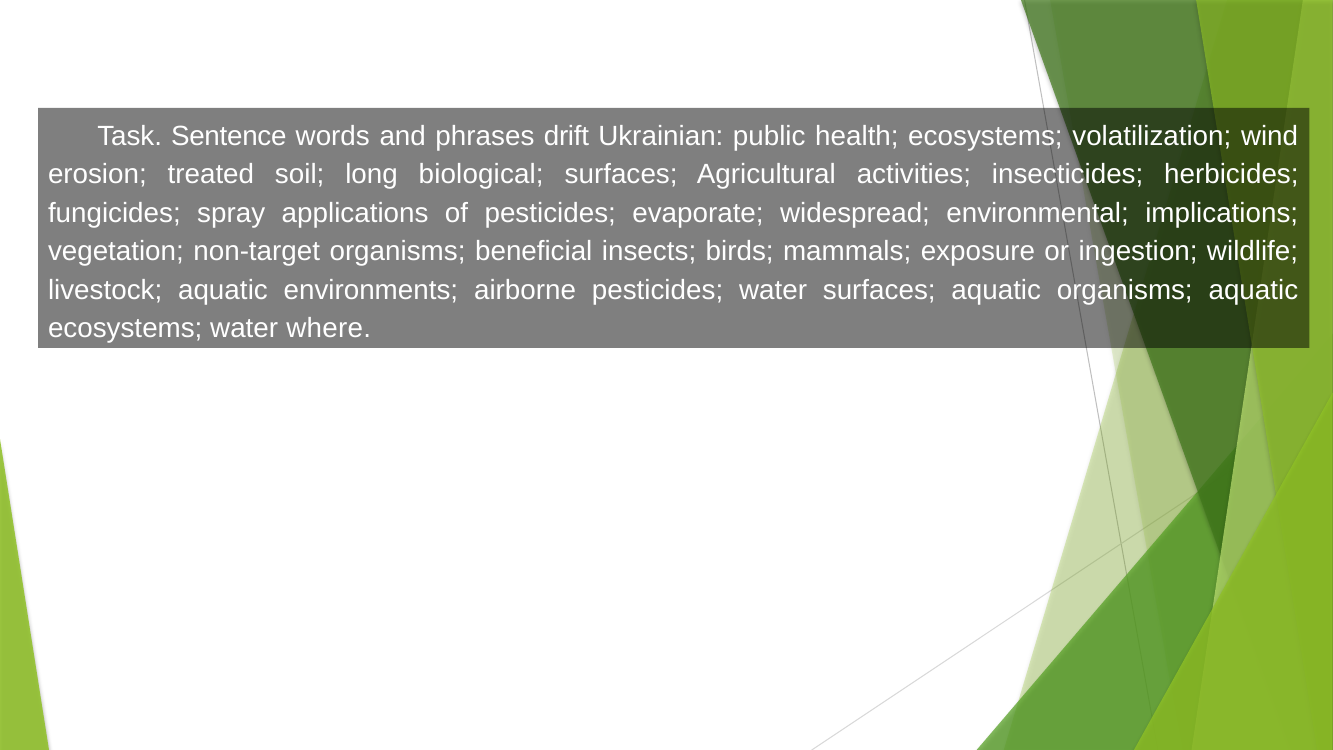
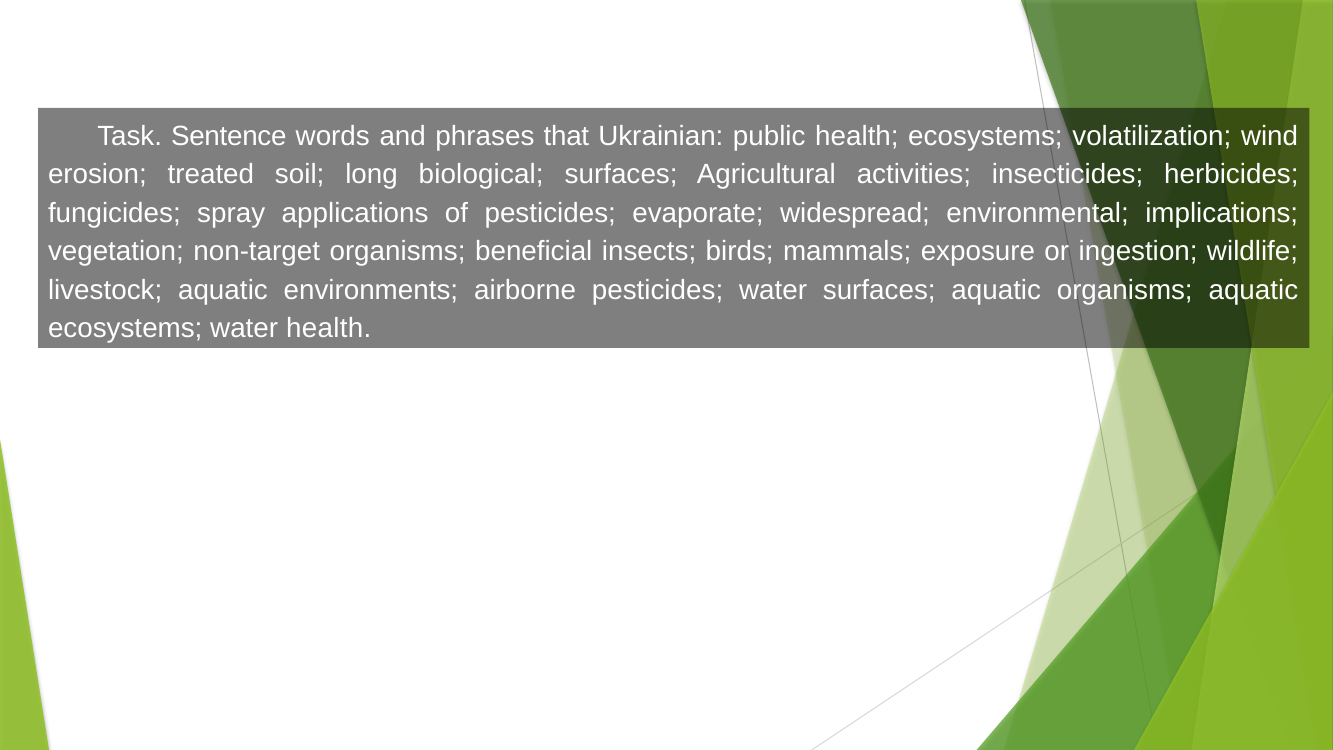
drift: drift -> that (566, 136)
water where: where -> health (329, 328)
